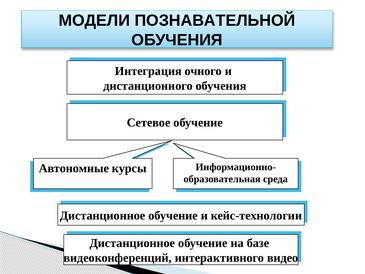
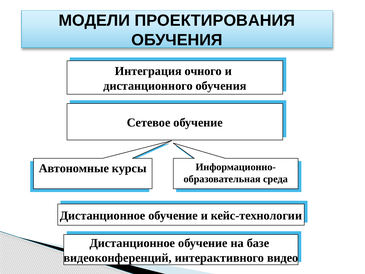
ПОЗНАВАТЕЛЬНОЙ: ПОЗНАВАТЕЛЬНОЙ -> ПРОЕКТИРОВАНИЯ (215, 20)
